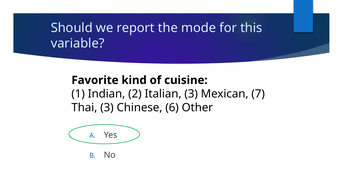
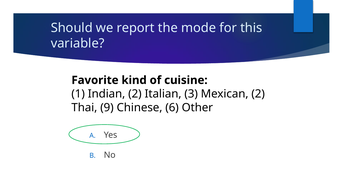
Mexican 7: 7 -> 2 (258, 94)
Thai 3: 3 -> 9 (107, 108)
